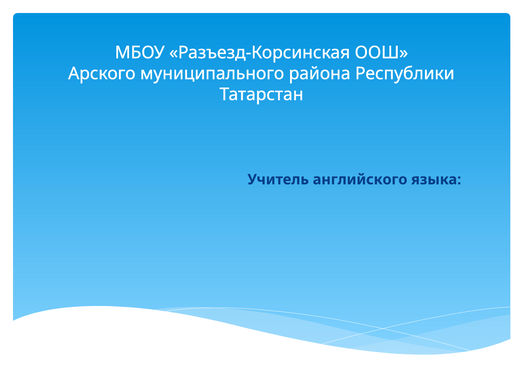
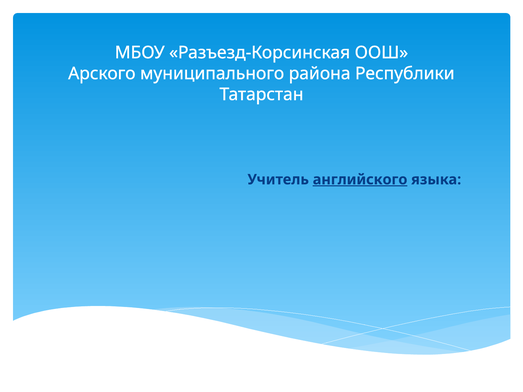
английского underline: none -> present (360, 180)
